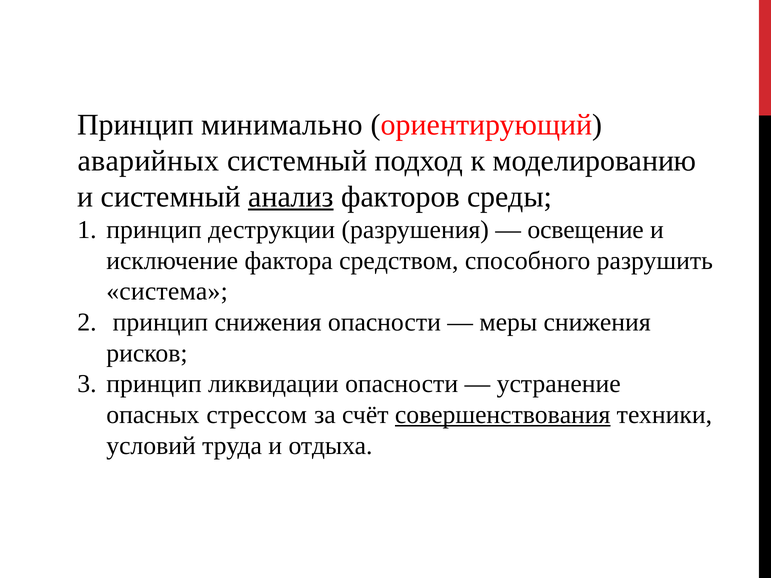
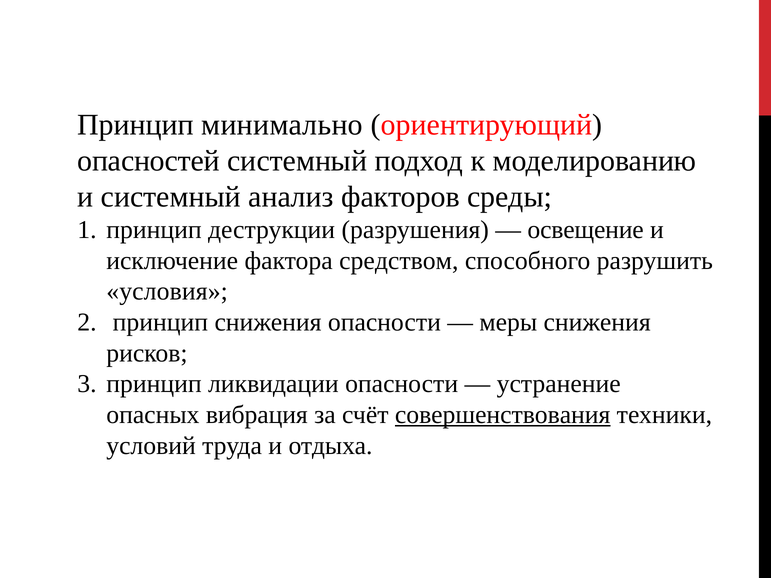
аварийных: аварийных -> опасностей (149, 161)
анализ underline: present -> none (291, 197)
система: система -> условия (167, 292)
стрессом: стрессом -> вибрация (257, 415)
